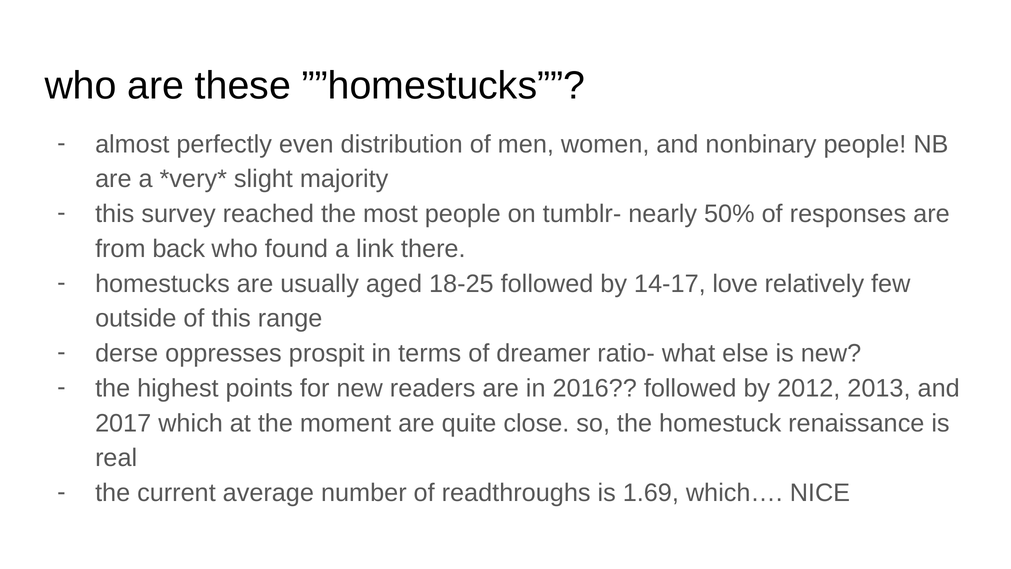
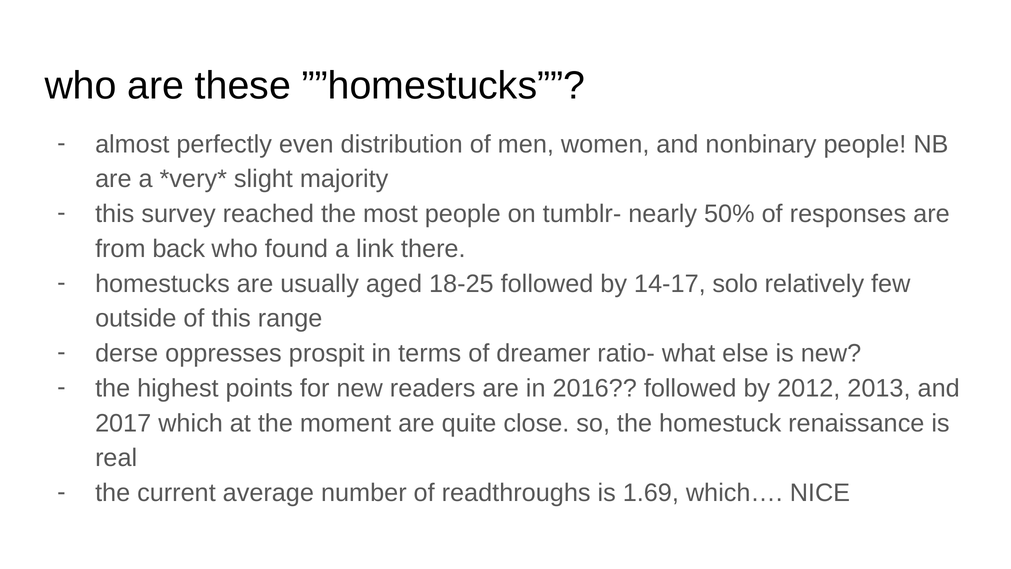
love: love -> solo (735, 284)
